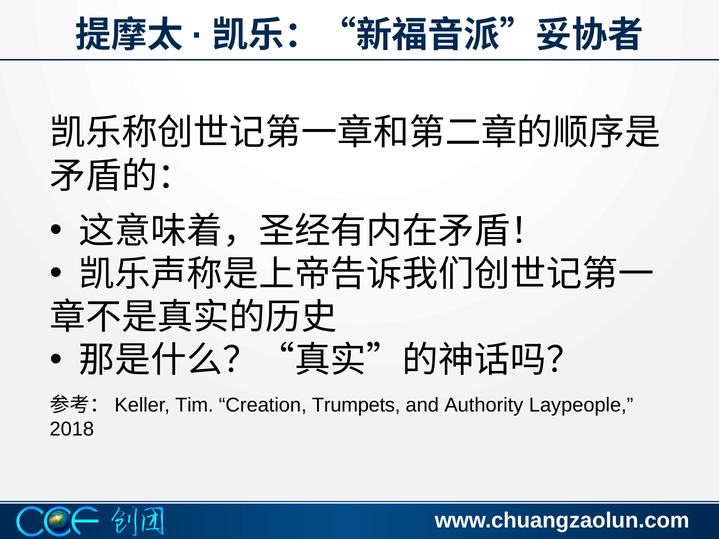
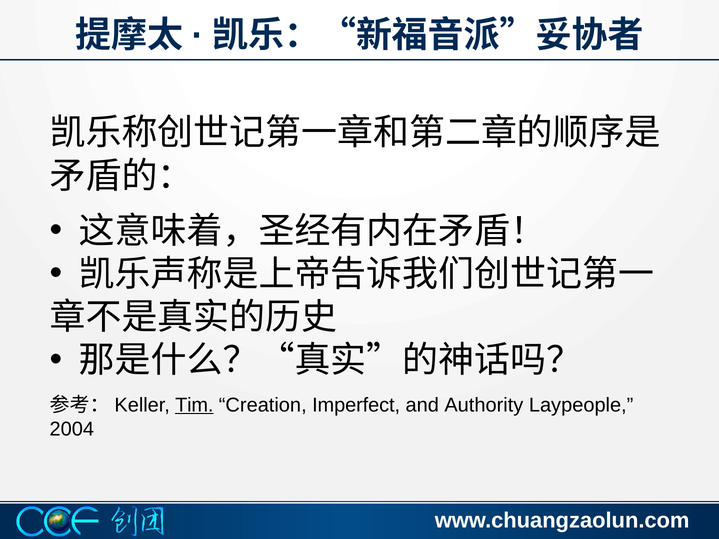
Tim underline: none -> present (194, 405)
Trumpets: Trumpets -> Imperfect (356, 405)
2018: 2018 -> 2004 (72, 429)
